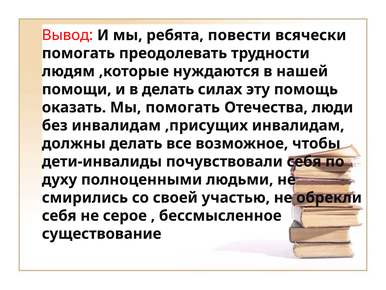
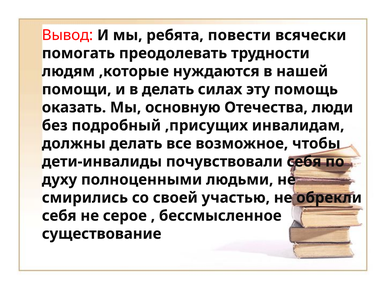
Мы помогать: помогать -> основную (183, 107)
без инвалидам: инвалидам -> подробный (116, 125)
